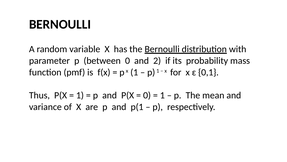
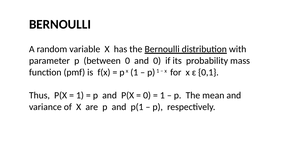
and 2: 2 -> 0 (157, 61)
